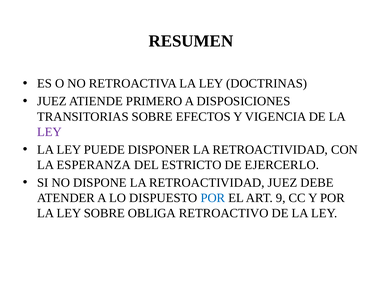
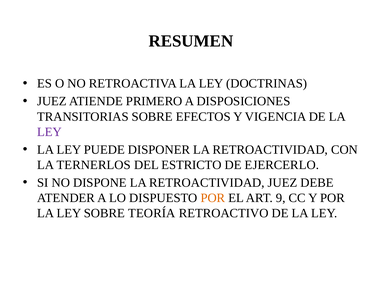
ESPERANZA: ESPERANZA -> TERNERLOS (94, 165)
POR colour: blue -> orange (213, 198)
OBLIGA: OBLIGA -> TEORÍA (152, 213)
